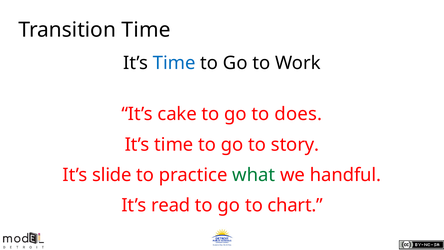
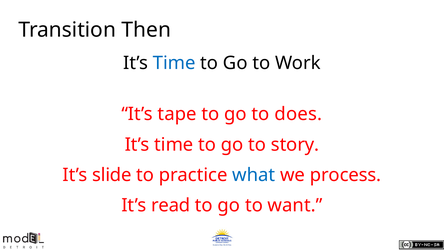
Transition Time: Time -> Then (146, 30)
cake: cake -> tape (177, 114)
what colour: green -> blue (254, 175)
handful: handful -> process (346, 175)
chart: chart -> want (295, 205)
